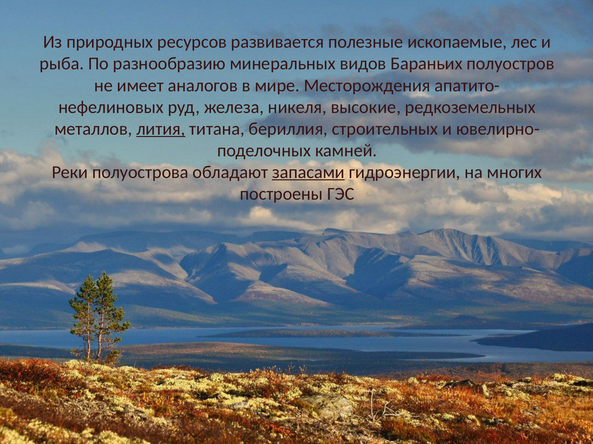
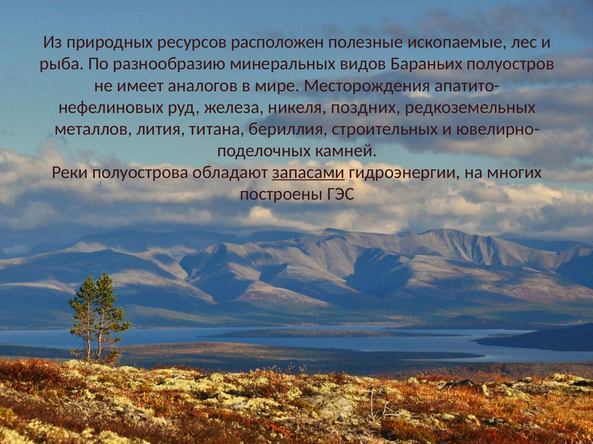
развивается: развивается -> расположен (278, 42)
высокие: высокие -> поздних (366, 107)
лития underline: present -> none (161, 129)
